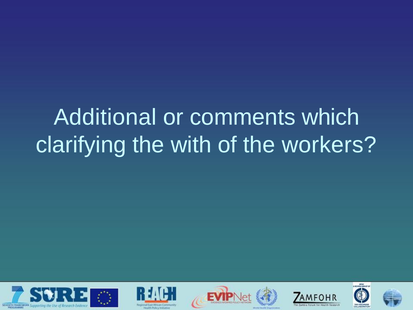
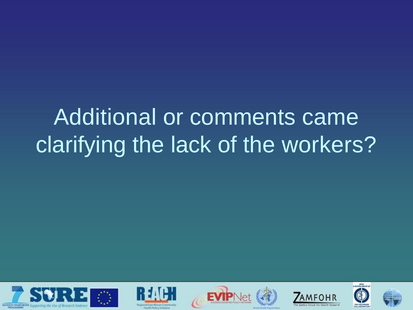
which: which -> came (330, 117)
with: with -> lack (191, 145)
